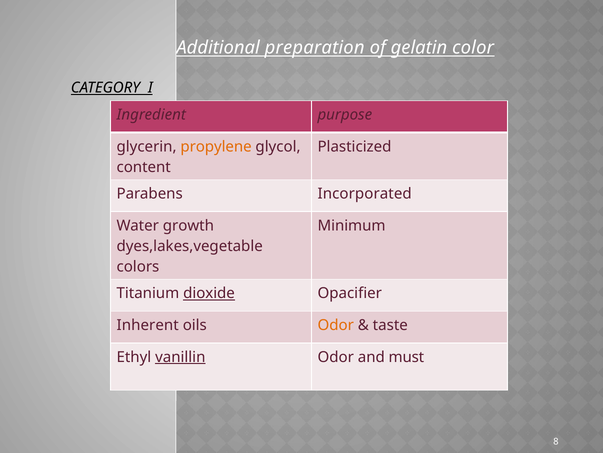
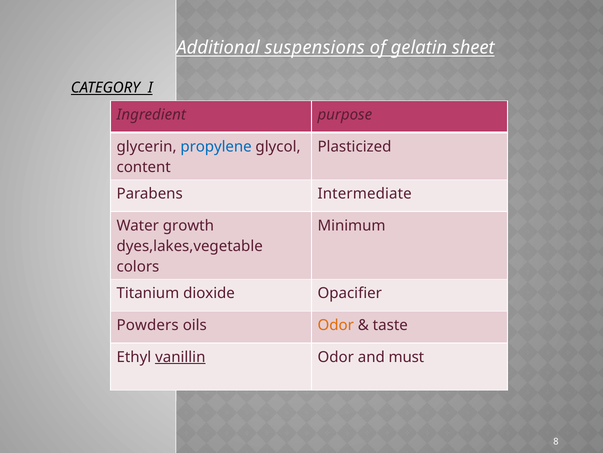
preparation: preparation -> suspensions (315, 48)
color: color -> sheet (473, 48)
propylene colour: orange -> blue (216, 146)
Incorporated: Incorporated -> Intermediate (365, 194)
dioxide underline: present -> none (209, 293)
Inherent: Inherent -> Powders (148, 325)
